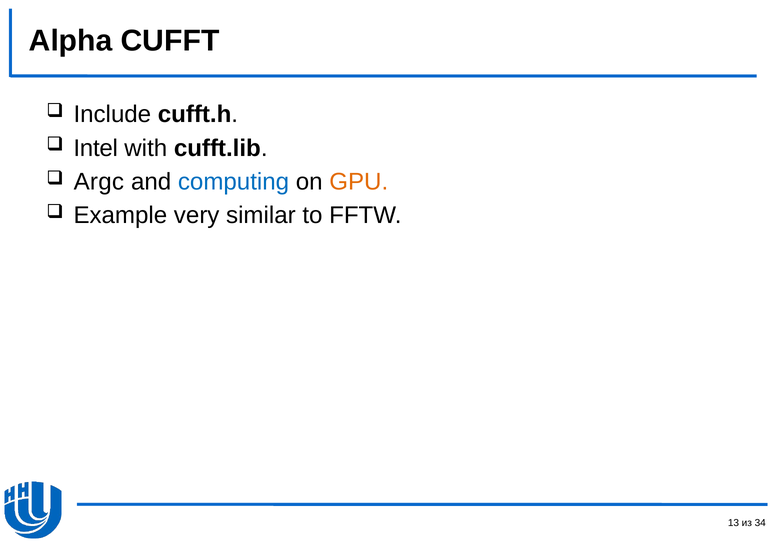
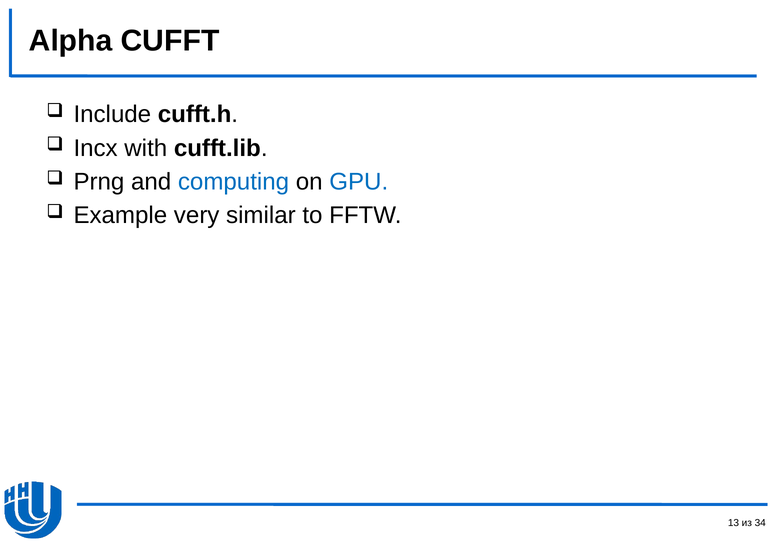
Intel: Intel -> Incx (96, 148)
Argc: Argc -> Prng (99, 182)
GPU colour: orange -> blue (359, 182)
